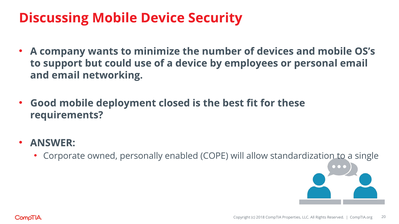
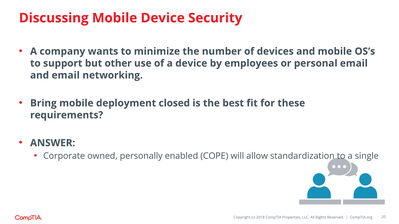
could: could -> other (118, 63)
Good: Good -> Bring (43, 103)
